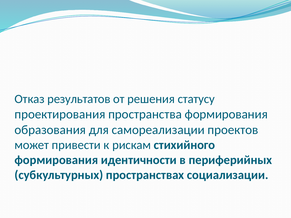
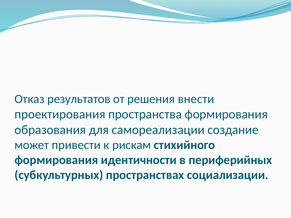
статусу: статусу -> внести (196, 99)
проектов: проектов -> создание (233, 130)
